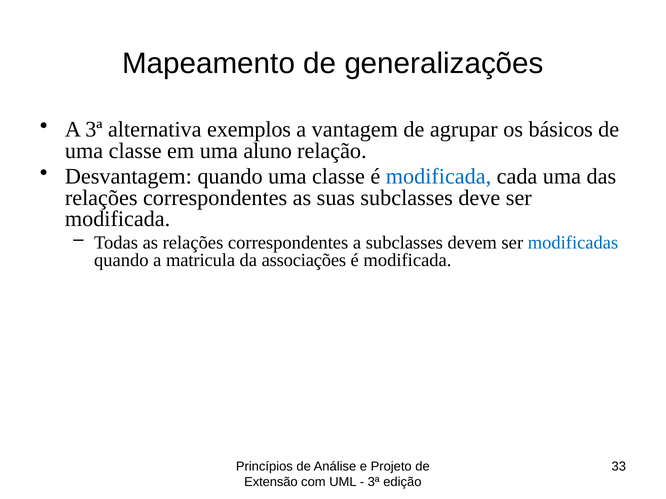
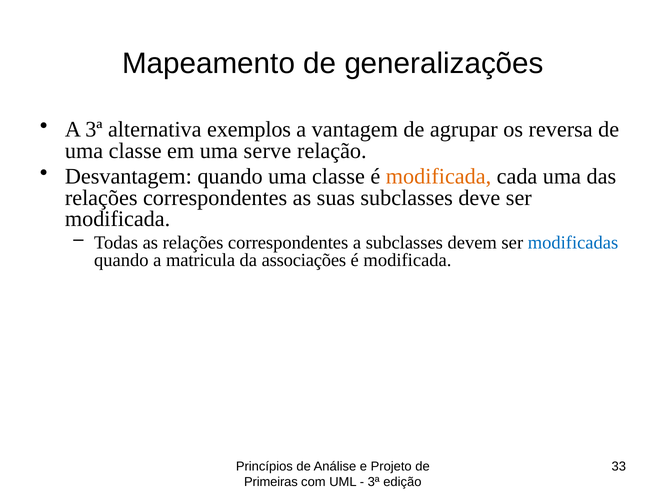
básicos: básicos -> reversa (561, 130)
aluno: aluno -> serve (267, 151)
modificada colour: blue -> orange (439, 177)
Extensão: Extensão -> Primeiras (271, 482)
